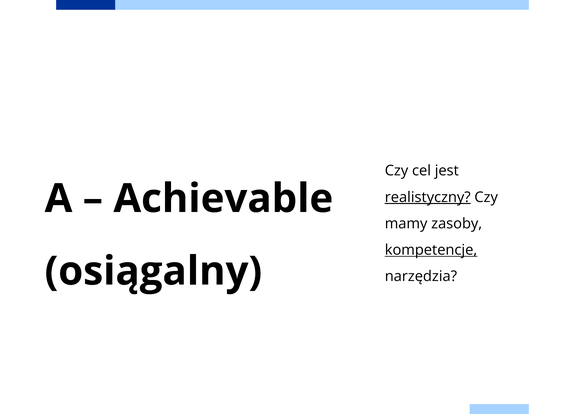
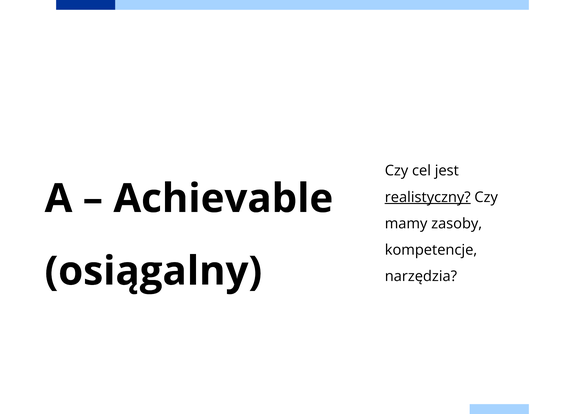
kompetencje underline: present -> none (431, 250)
